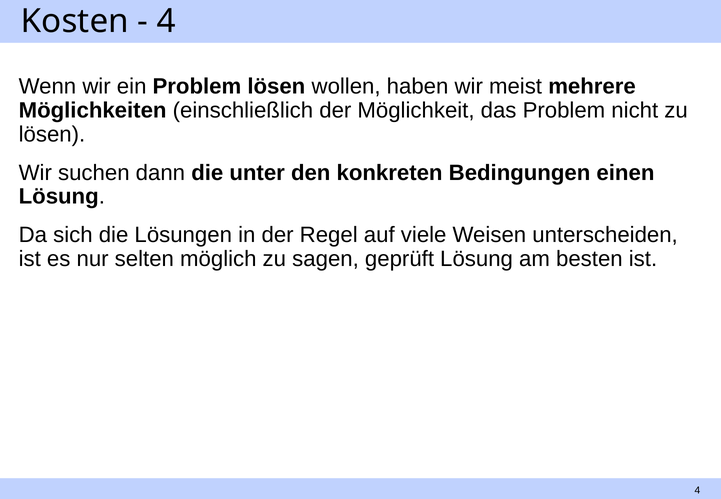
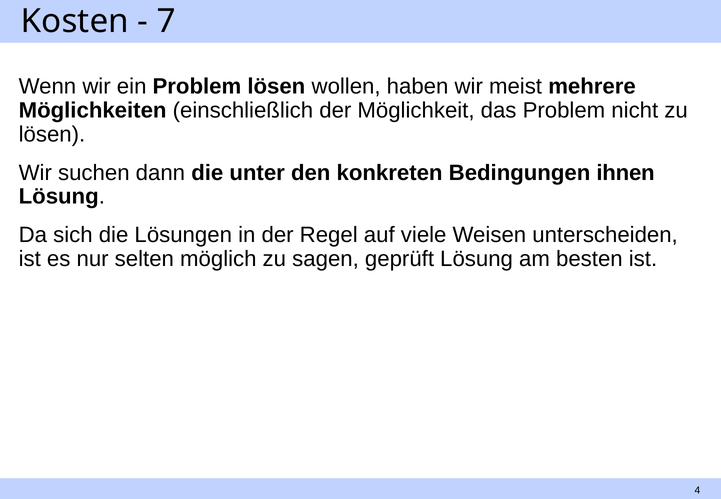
4: 4 -> 7 (166, 21)
einen: einen -> ihnen (626, 173)
